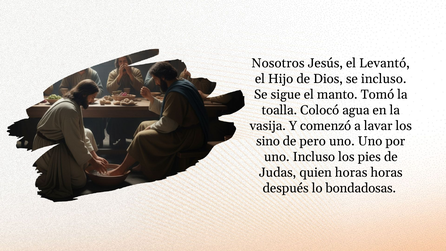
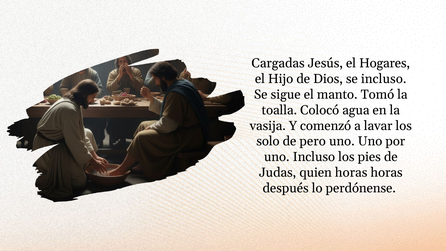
Nosotros: Nosotros -> Cargadas (278, 63)
Levantó: Levantó -> Hogares (385, 63)
sino: sino -> solo (268, 141)
bondadosas: bondadosas -> perdónense (361, 188)
